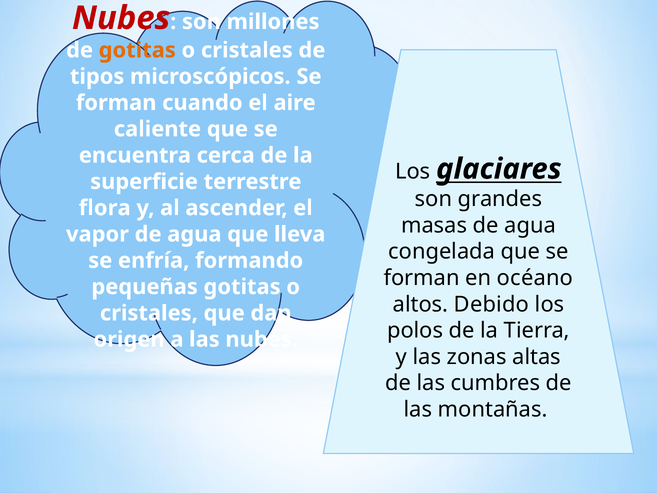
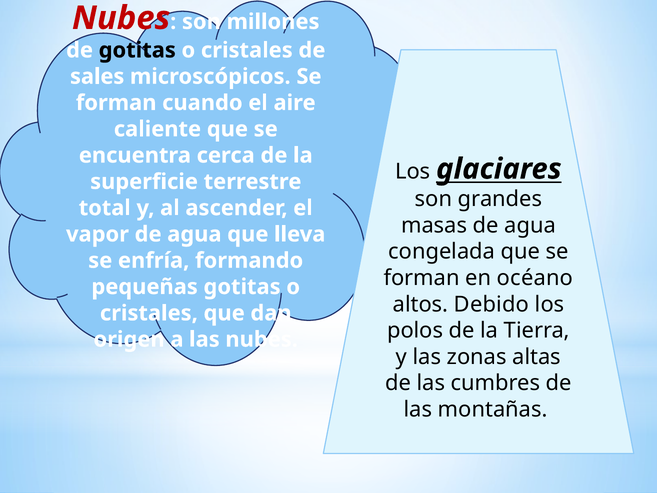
gotitas colour: orange -> black (137, 50)
tipos: tipos -> sales (97, 76)
flora: flora -> total (105, 208)
